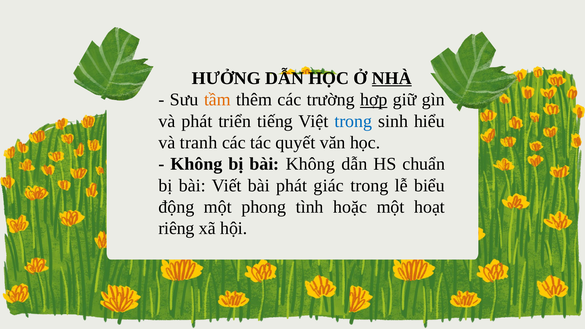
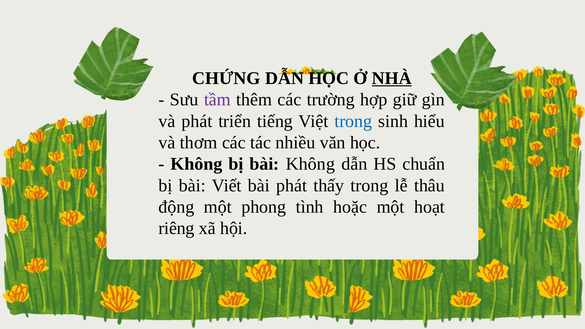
HƯỞNG: HƯỞNG -> CHỨNG (226, 78)
tầm colour: orange -> purple (217, 100)
hợp underline: present -> none (374, 100)
tranh: tranh -> thơm (199, 143)
quyết: quyết -> nhiều (295, 143)
giác: giác -> thấy (329, 185)
biểu: biểu -> thâu (429, 185)
